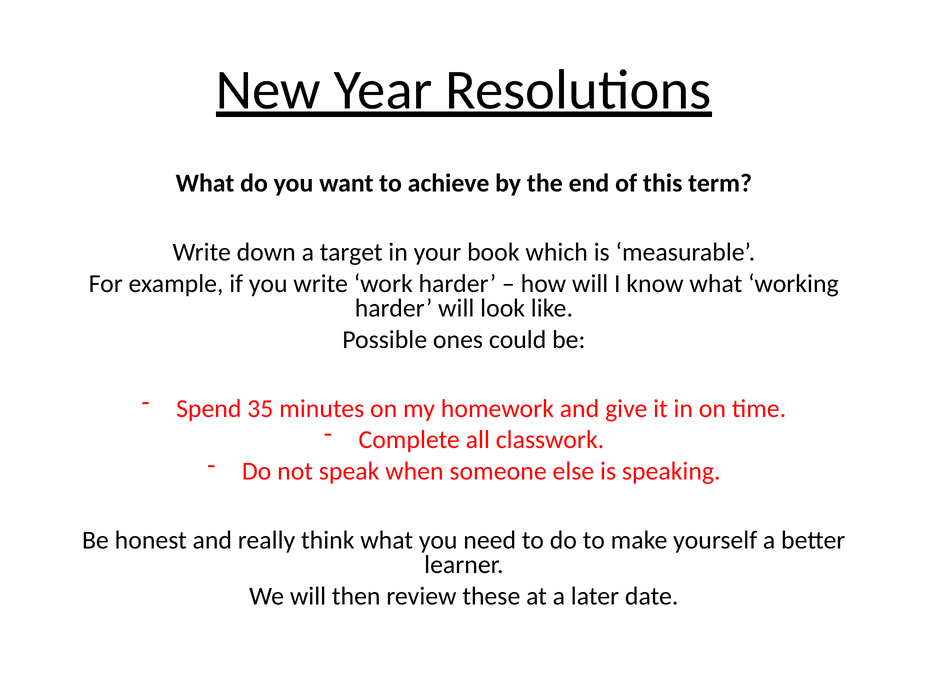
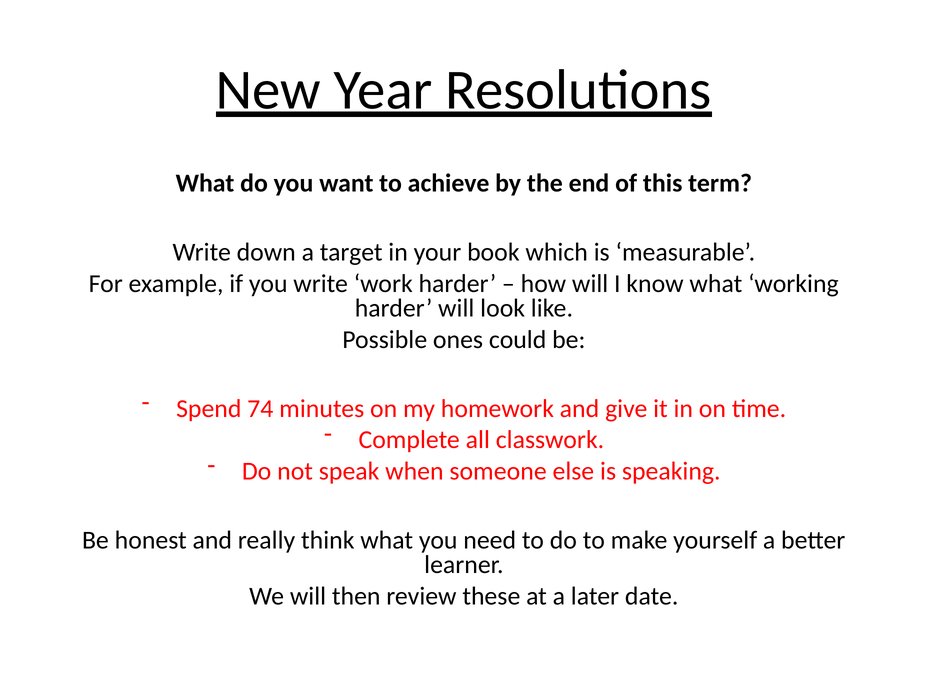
35: 35 -> 74 (260, 409)
